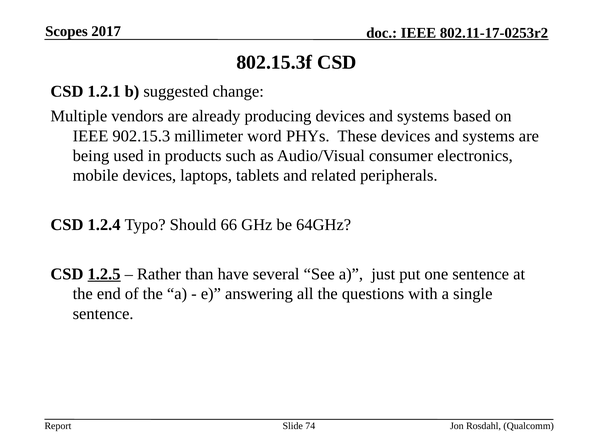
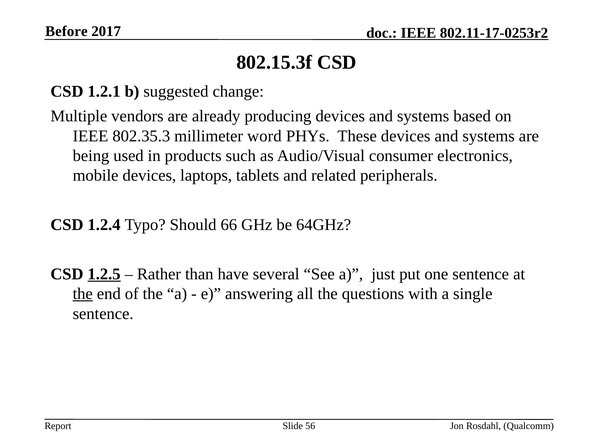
Scopes: Scopes -> Before (66, 31)
902.15.3: 902.15.3 -> 802.35.3 (141, 136)
the underline: none -> present (83, 294)
74: 74 -> 56 (310, 427)
